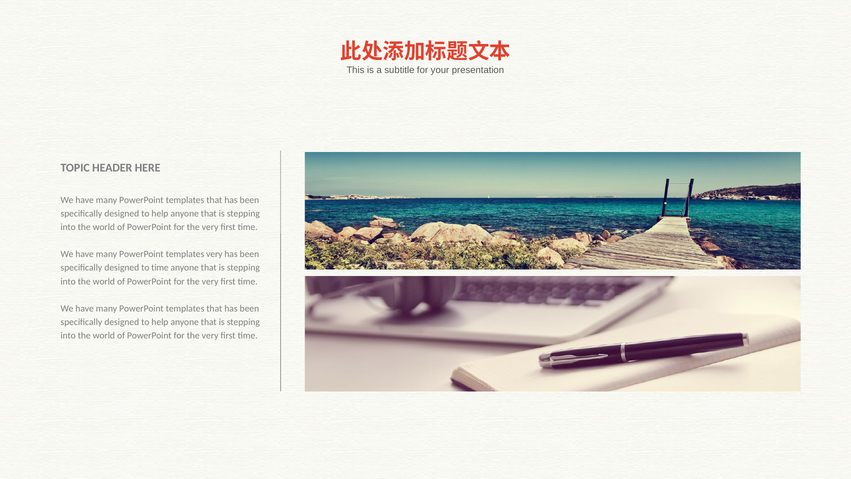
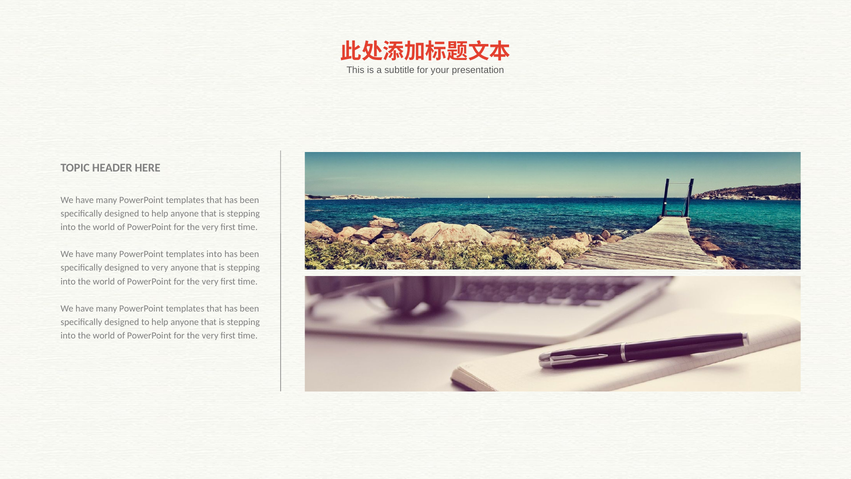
templates very: very -> into (214, 254)
to time: time -> very (160, 268)
